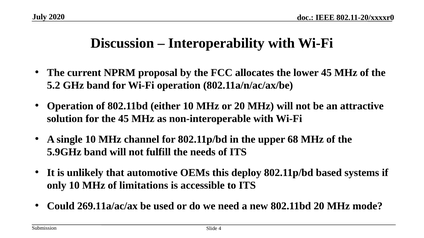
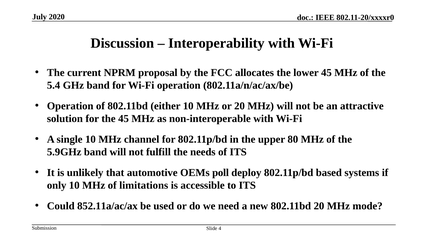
5.2: 5.2 -> 5.4 (54, 86)
68: 68 -> 80 (293, 140)
this: this -> poll (221, 173)
269.11a/ac/ax: 269.11a/ac/ax -> 852.11a/ac/ax (107, 206)
